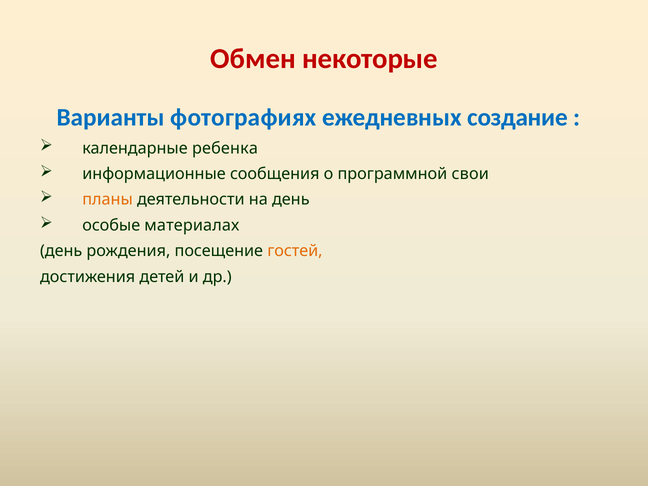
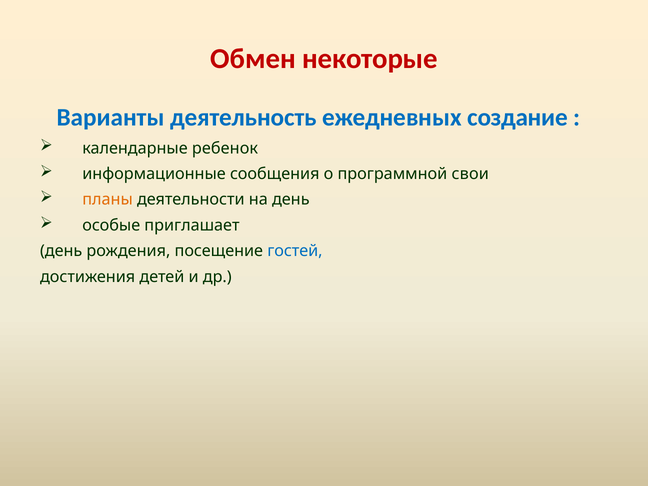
фотографиях: фотографиях -> деятельность (244, 118)
ребенка: ребенка -> ребенок (225, 148)
материалах: материалах -> приглашает (192, 225)
гостей colour: orange -> blue (295, 251)
